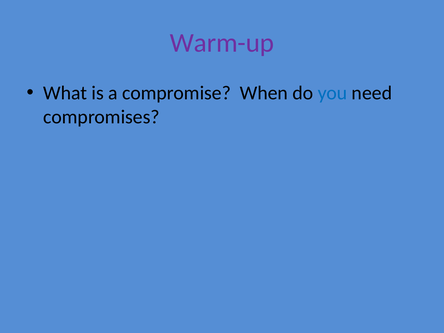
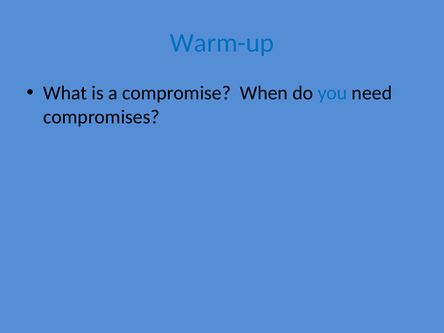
Warm-up colour: purple -> blue (222, 43)
